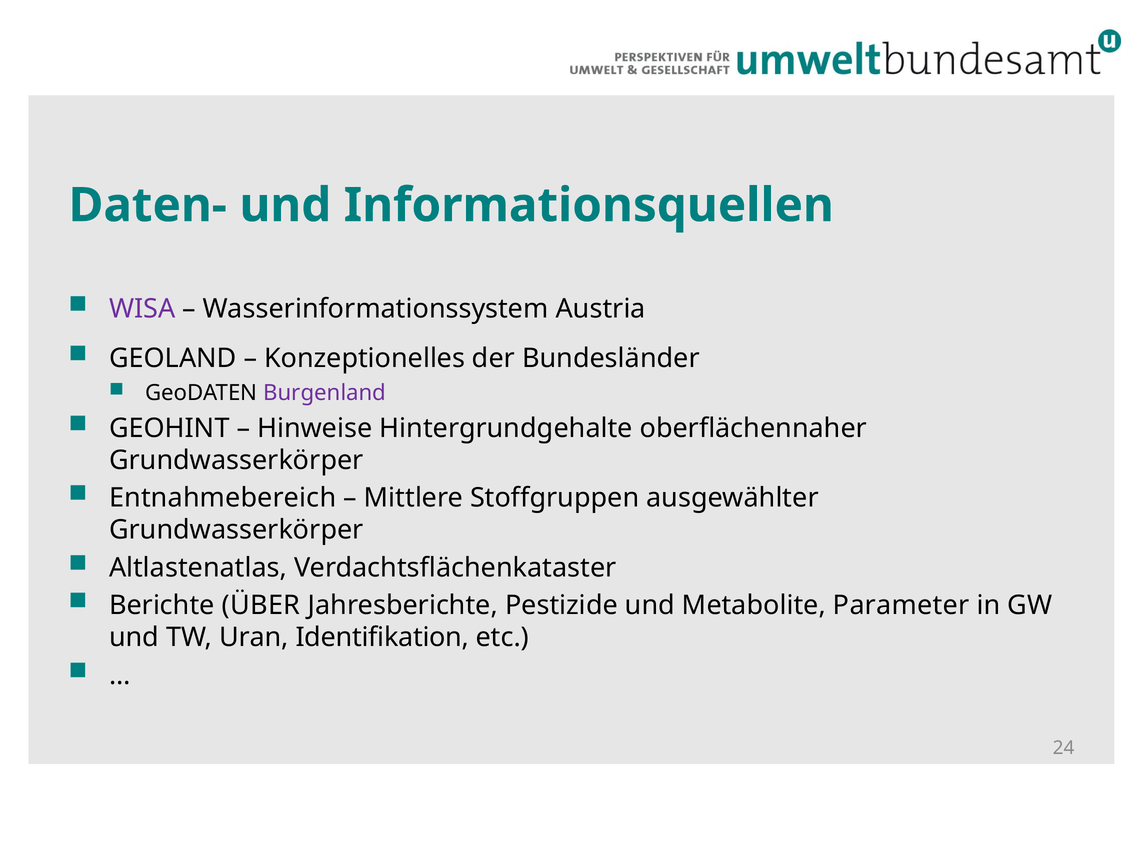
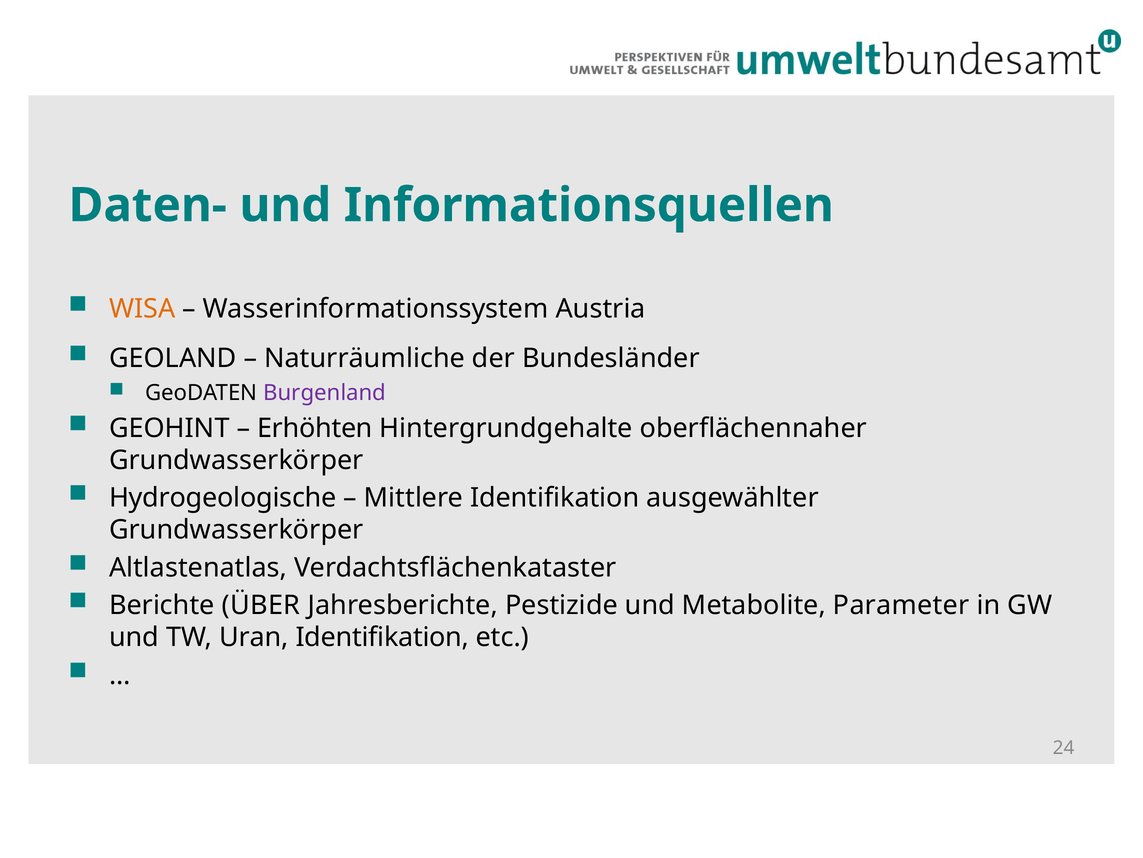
WISA colour: purple -> orange (142, 309)
Konzeptionelles: Konzeptionelles -> Naturräumliche (365, 358)
Hinweise: Hinweise -> Erhöhten (315, 428)
Entnahmebereich: Entnahmebereich -> Hydrogeologische (223, 497)
Mittlere Stoffgruppen: Stoffgruppen -> Identifikation (555, 497)
